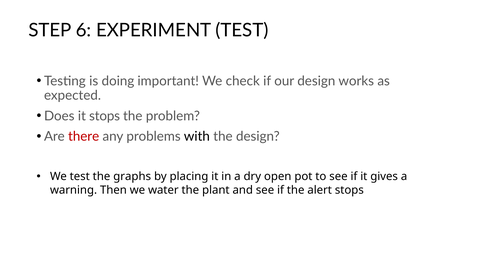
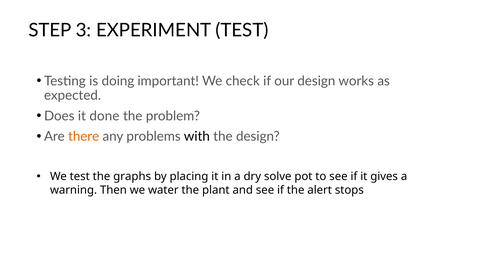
6: 6 -> 3 (84, 30)
it stops: stops -> done (104, 116)
there colour: red -> orange (84, 136)
open: open -> solve (278, 176)
